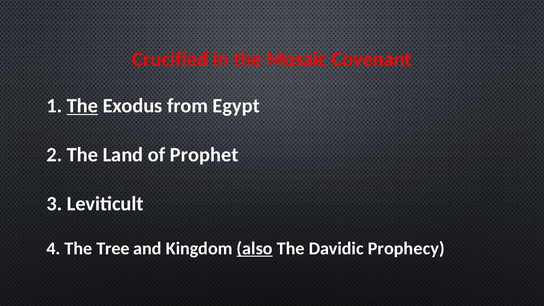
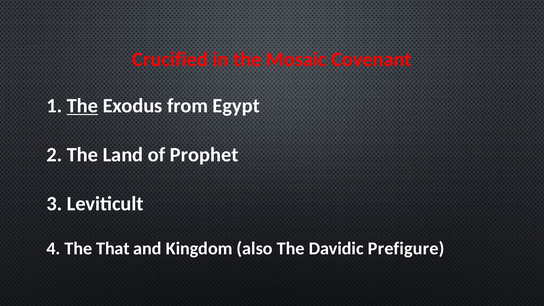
Tree: Tree -> That (113, 248)
also underline: present -> none (255, 248)
Prophecy: Prophecy -> Prefigure (406, 248)
